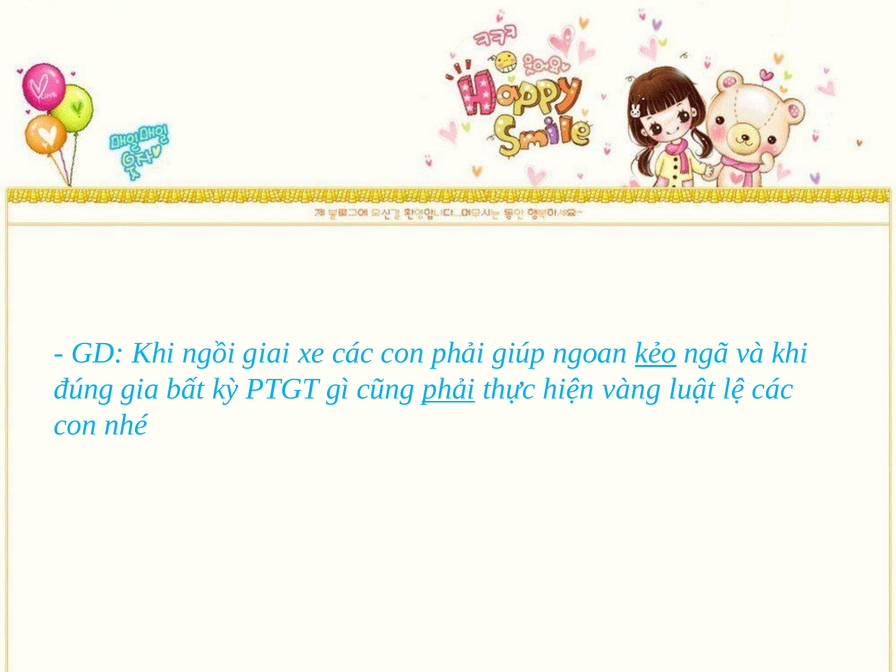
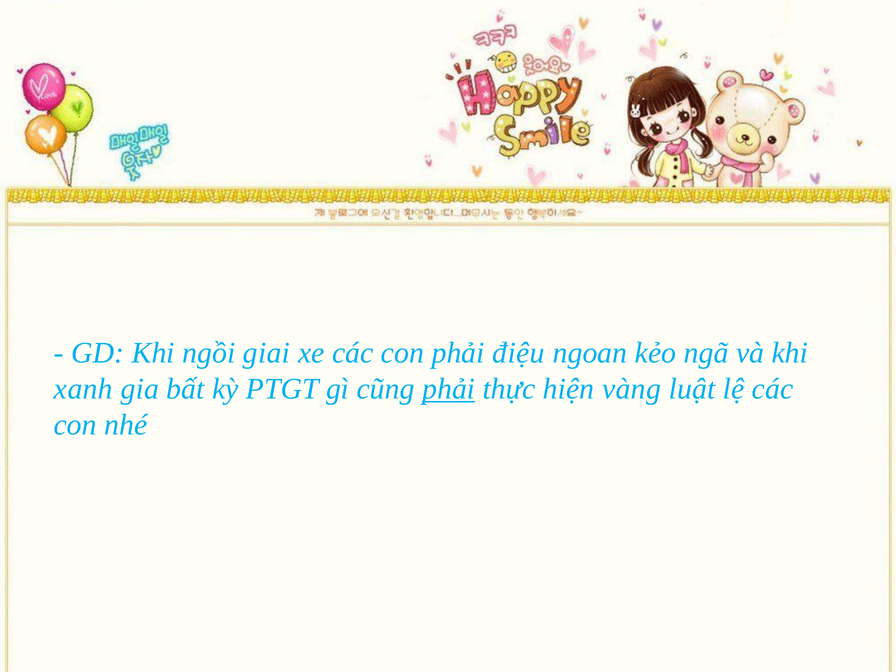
giúp: giúp -> điệu (519, 353)
kẻo underline: present -> none (656, 353)
đúng: đúng -> xanh (83, 389)
